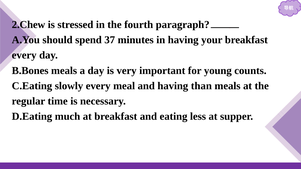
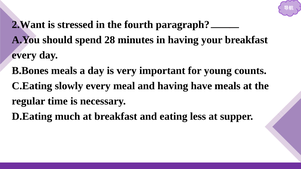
2.Chew: 2.Chew -> 2.Want (28, 25)
37: 37 -> 28 (110, 40)
than: than -> have (201, 86)
